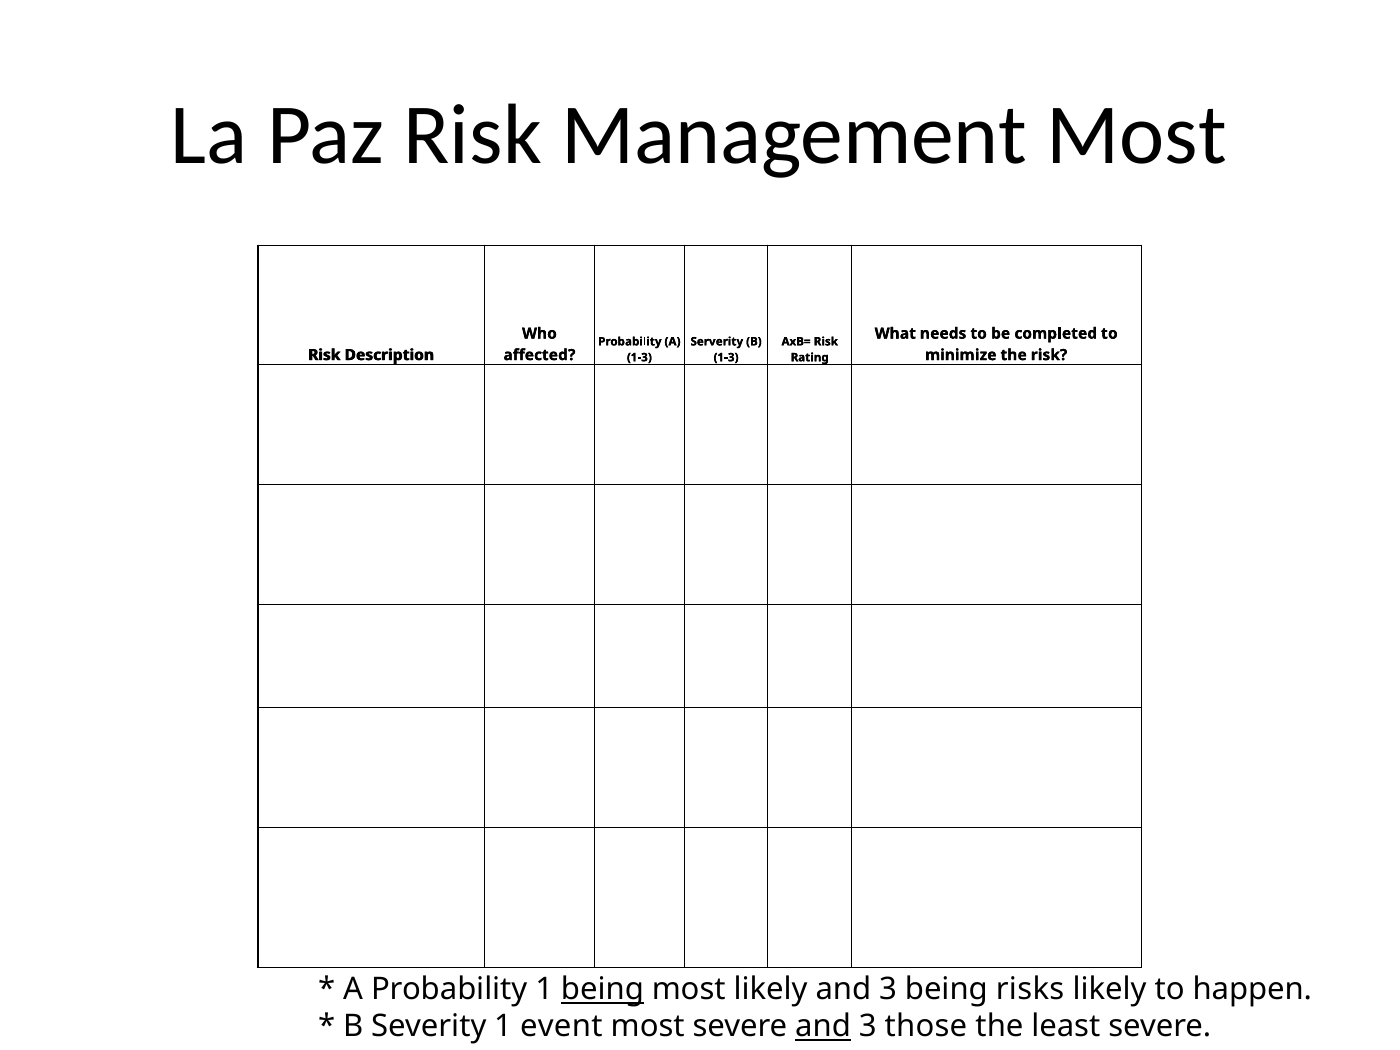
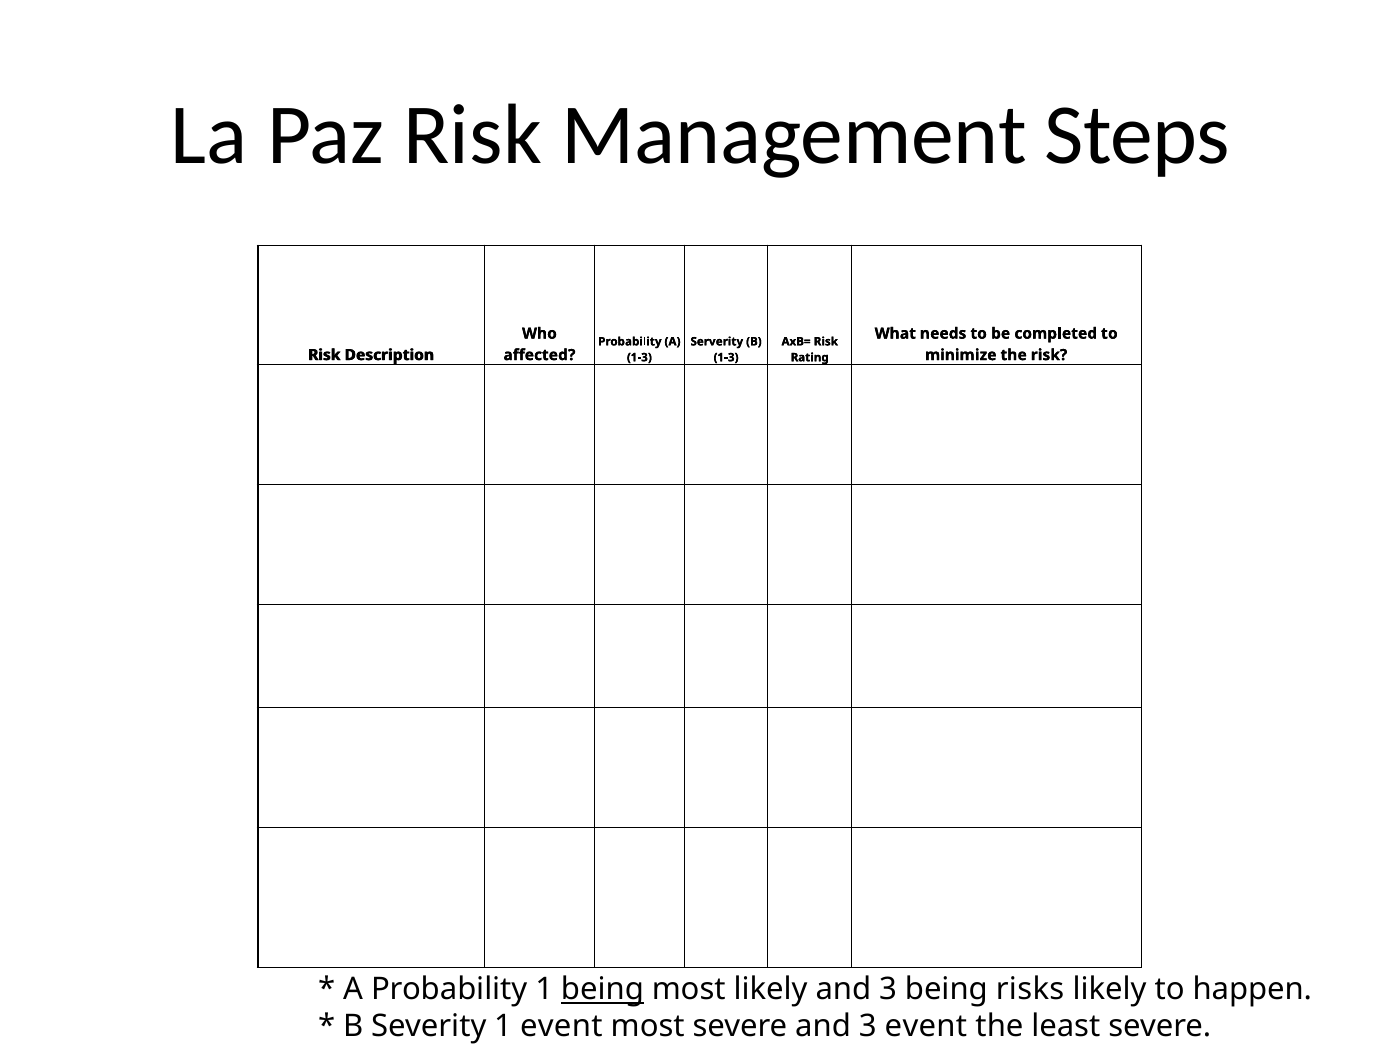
Management Most: Most -> Steps (1137, 136)
and underline: present -> none (823, 1027)
3 those: those -> event (926, 1027)
